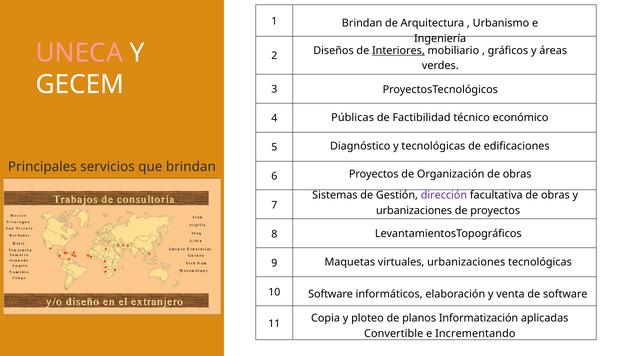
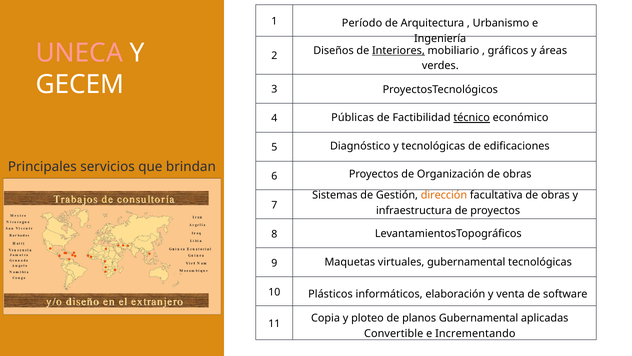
Brindan: Brindan -> Período (362, 23)
técnico underline: none -> present (472, 118)
dirección colour: purple -> orange (444, 195)
urbanizaciones: urbanizaciones -> infraestructura (414, 210)
virtuales urbanizaciones: urbanizaciones -> gubernamental (466, 262)
Software: Software -> Plásticos (330, 294)
planos Informatización: Informatización -> Gubernamental (479, 318)
